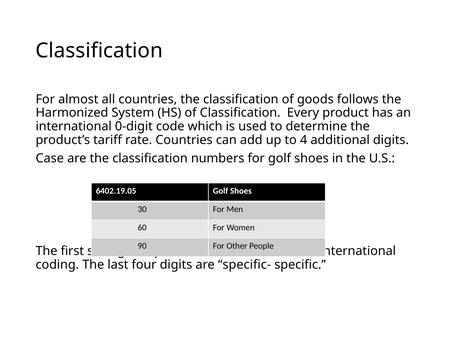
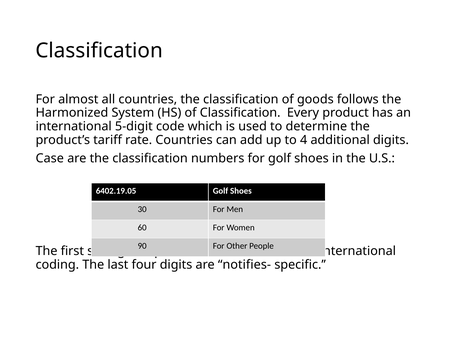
0-digit: 0-digit -> 5-digit (134, 126)
specific-: specific- -> notifies- (244, 265)
